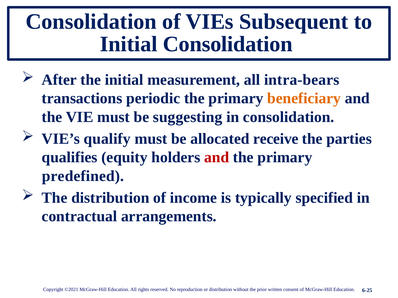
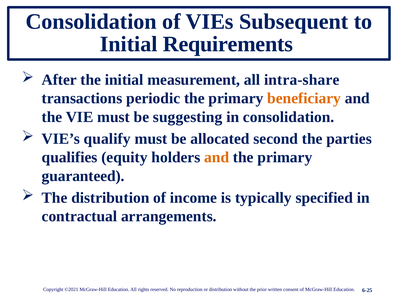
Initial Consolidation: Consolidation -> Requirements (228, 44)
intra-bears: intra-bears -> intra-share (302, 80)
receive: receive -> second (276, 139)
and colour: red -> orange (217, 158)
predefined: predefined -> guaranteed (83, 176)
